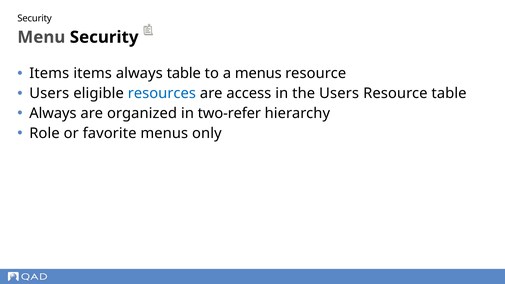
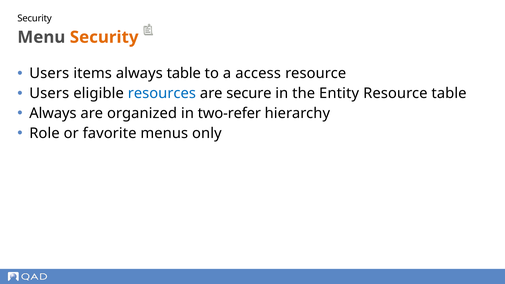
Security colour: black -> orange (104, 37)
Items: Items -> Users (49, 73)
a menus: menus -> access (258, 73)
access: access -> secure (249, 93)
the Users: Users -> Entity (339, 93)
